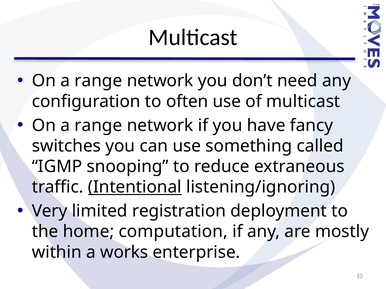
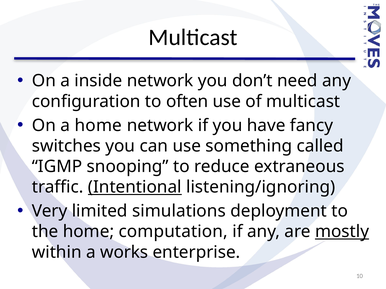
range: range -> inside (98, 81)
range: range -> home (98, 126)
registration: registration -> simulations (179, 211)
mostly underline: none -> present (342, 232)
